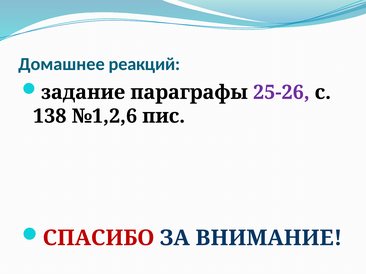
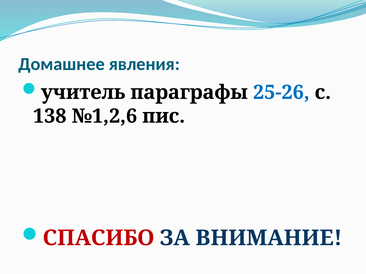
реакций: реакций -> явления (144, 64)
задание: задание -> учитель (83, 93)
25-26 colour: purple -> blue (281, 93)
